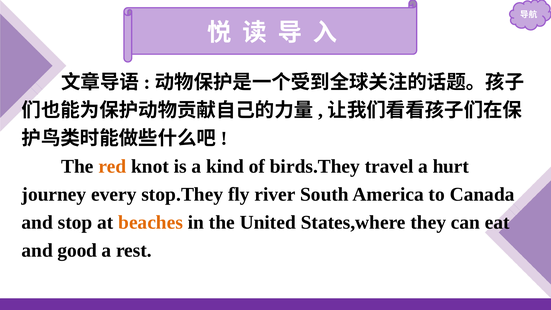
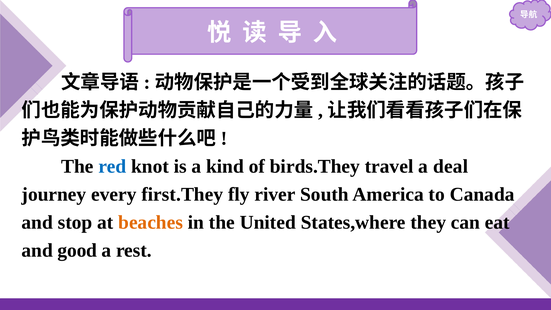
red colour: orange -> blue (112, 166)
hurt: hurt -> deal (451, 166)
stop.They: stop.They -> first.They (182, 194)
